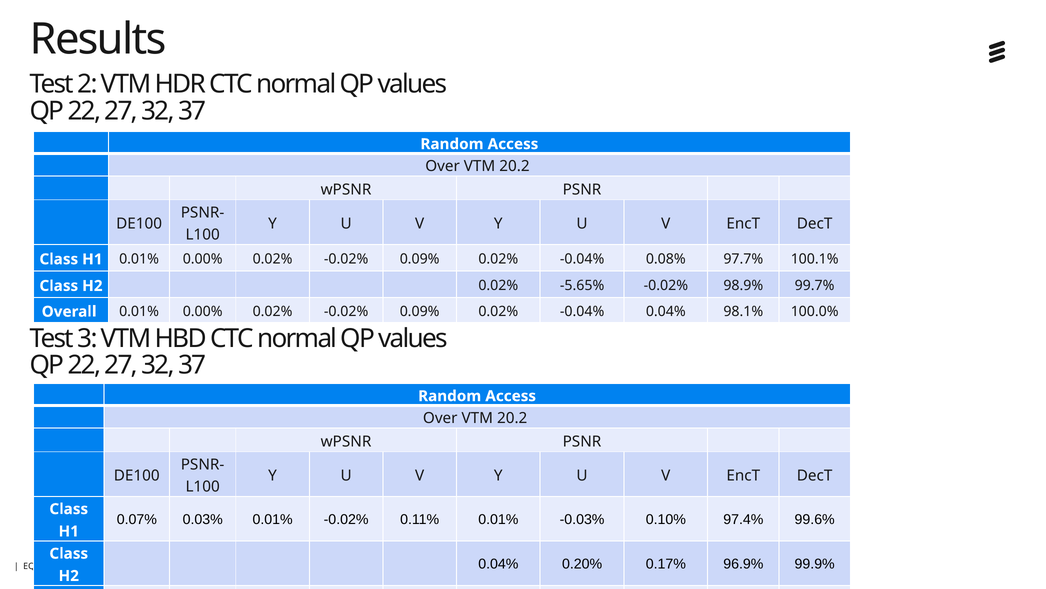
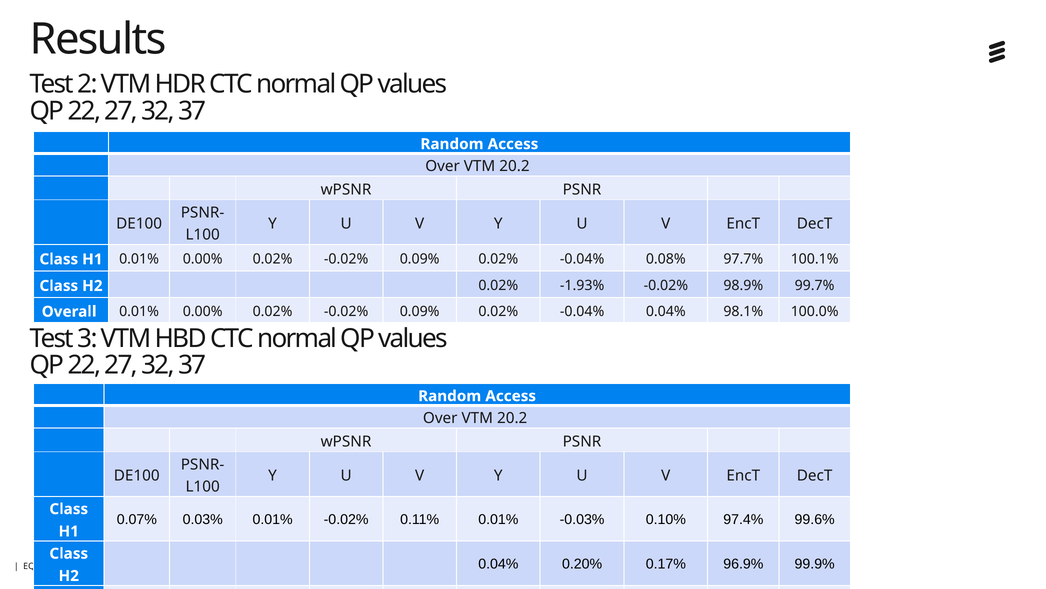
-5.65%: -5.65% -> -1.93% (582, 285)
